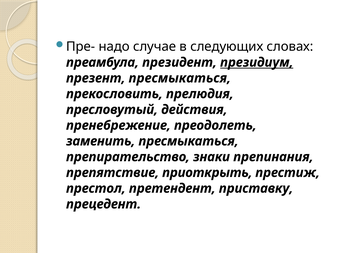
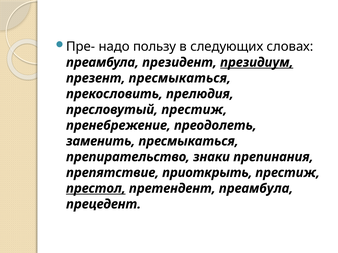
случае: случае -> пользу (155, 47)
пресловутый действия: действия -> престиж (194, 110)
престол underline: none -> present (96, 189)
претендент приставку: приставку -> преамбула (256, 189)
